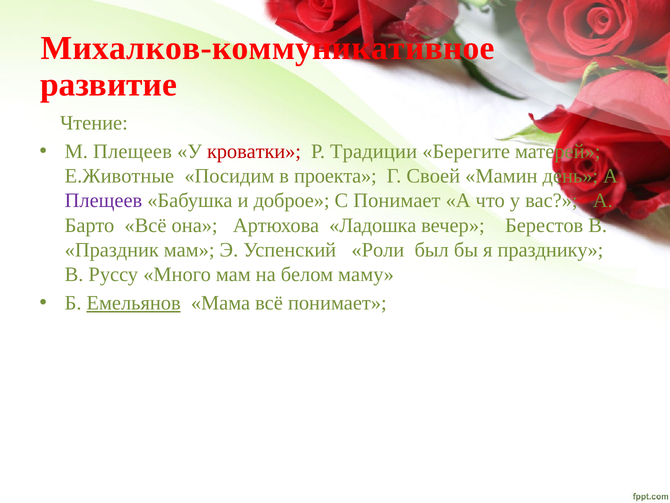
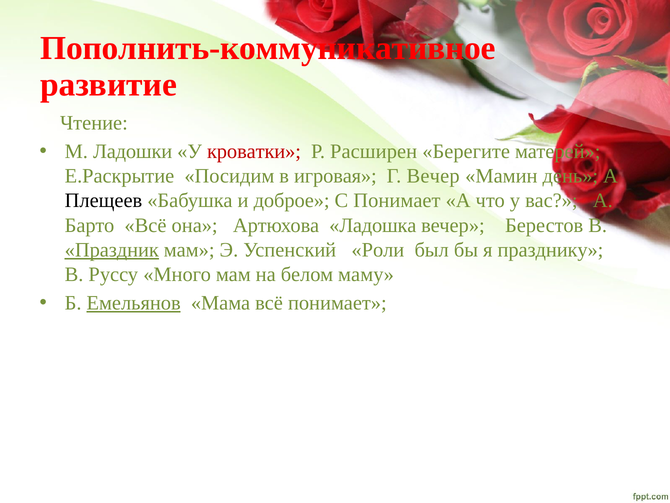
Михалков-коммуникативное: Михалков-коммуникативное -> Пополнить-коммуникативное (268, 48)
М Плещеев: Плещеев -> Ладошки (133, 151)
Традиции: Традиции -> Расширен (374, 151)
Е.Животные: Е.Животные -> Е.Раскрытие (119, 176)
проекта: проекта -> игровая (335, 176)
Г Своей: Своей -> Вечер (433, 176)
Плещеев colour: purple -> black (103, 201)
Праздник underline: none -> present (112, 250)
